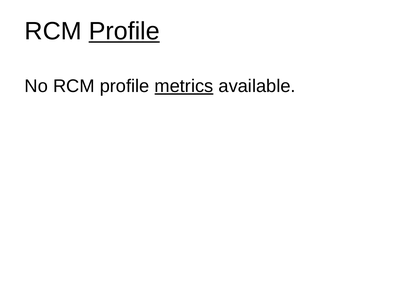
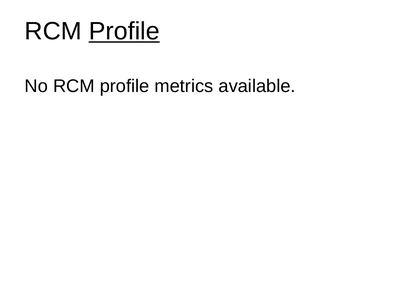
metrics underline: present -> none (184, 86)
